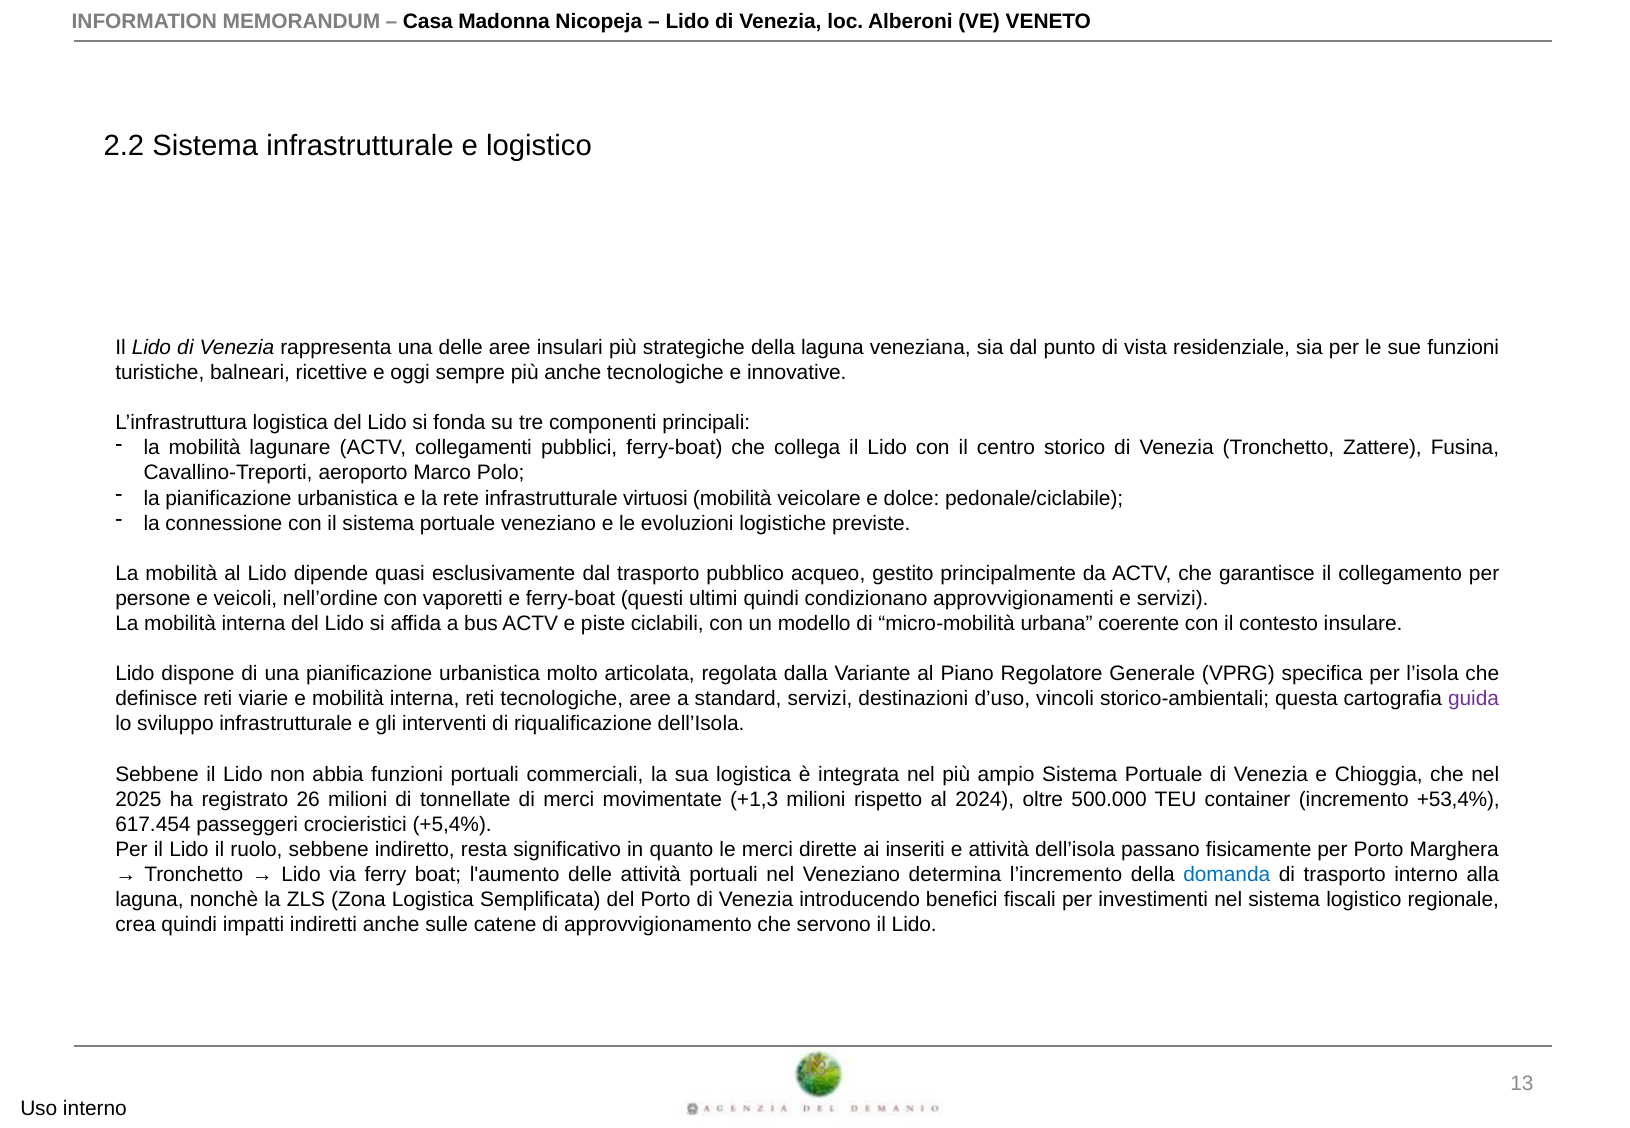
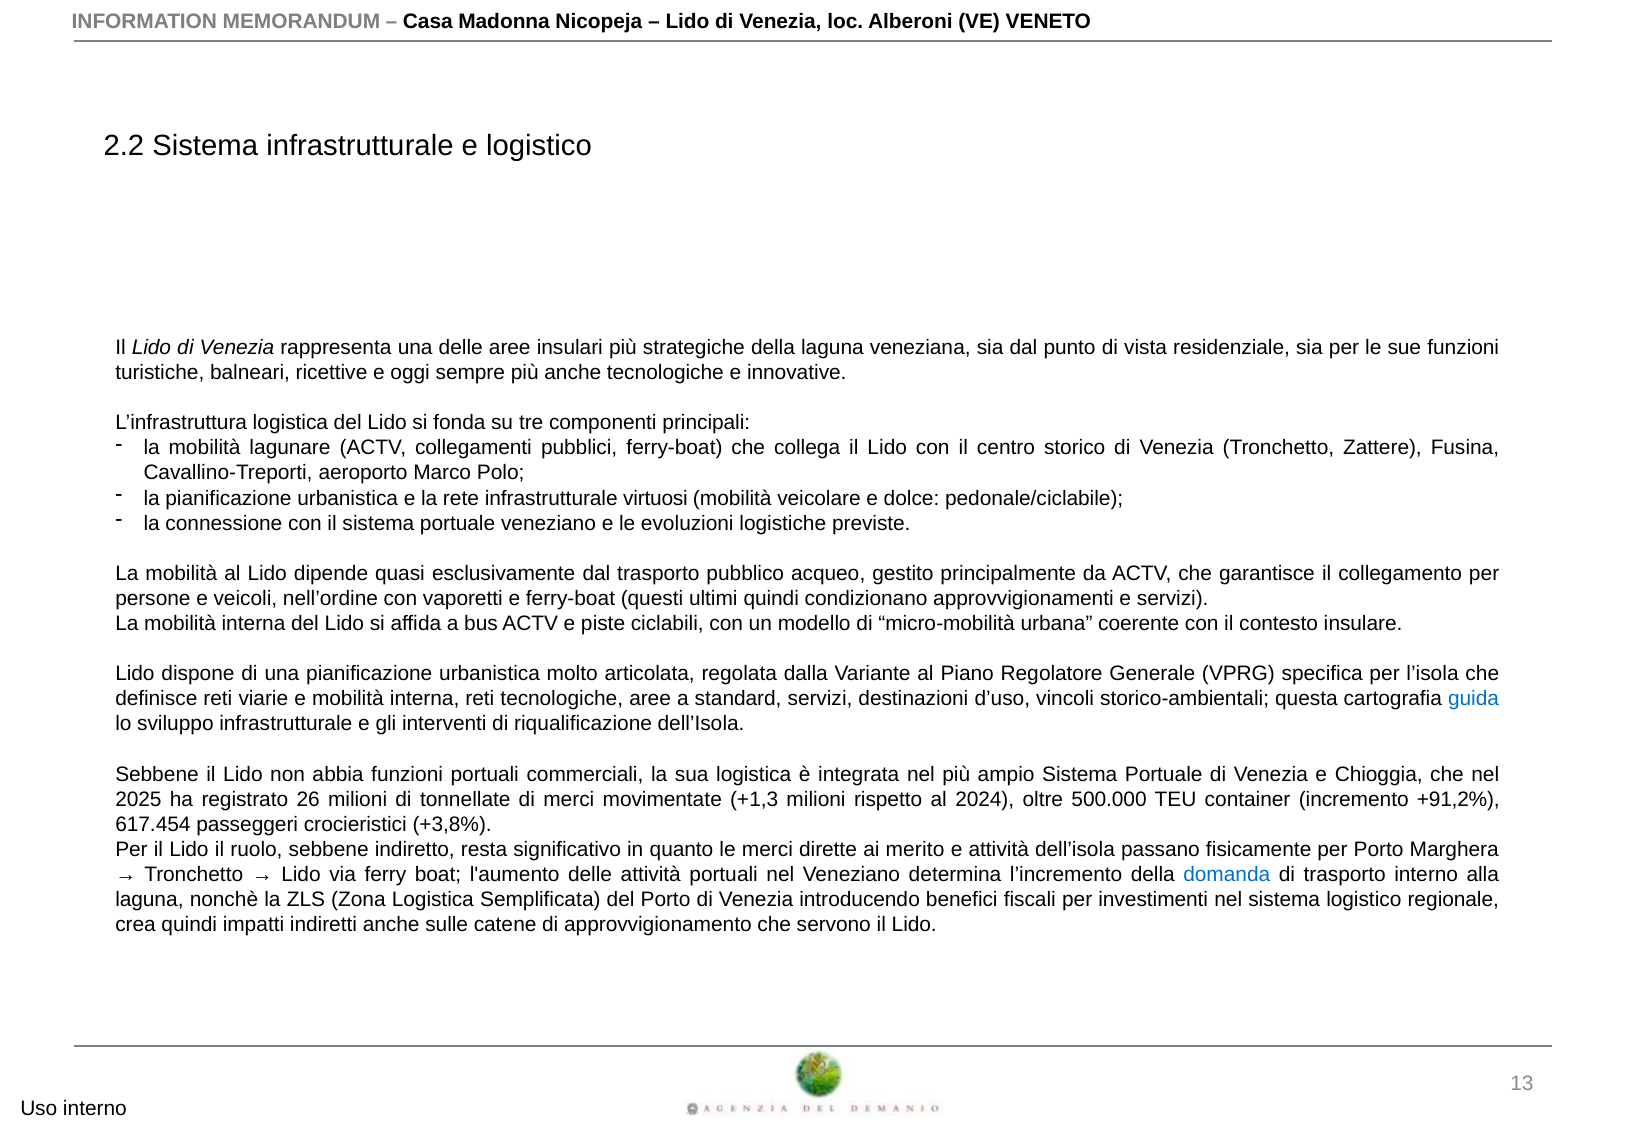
guida colour: purple -> blue (1474, 699)
+53,4%: +53,4% -> +91,2% (1458, 800)
+5,4%: +5,4% -> +3,8% (452, 825)
inseriti: inseriti -> merito (915, 850)
